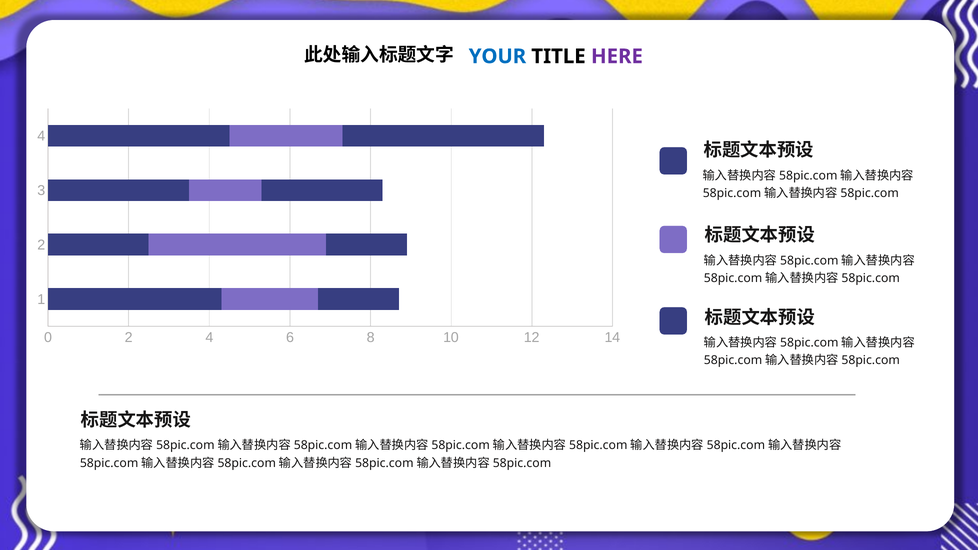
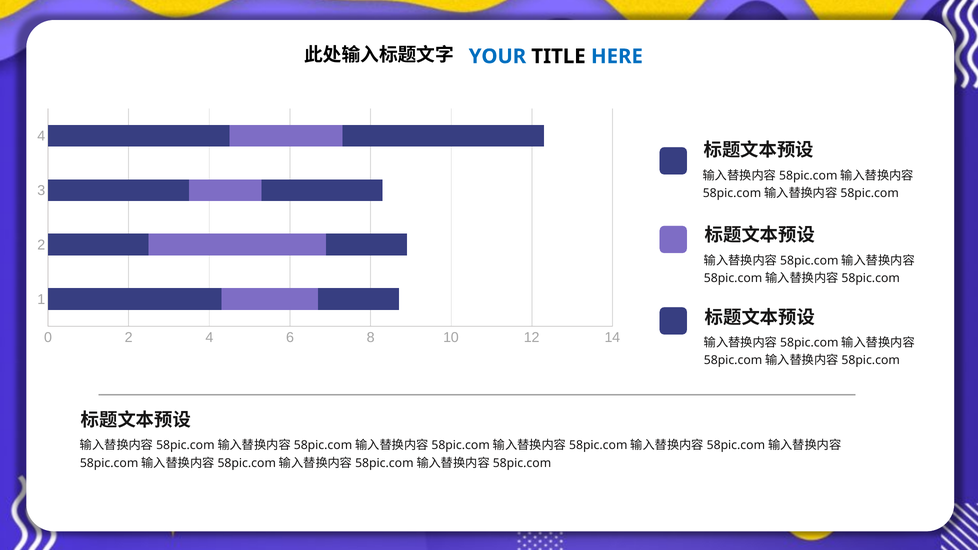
HERE colour: purple -> blue (617, 56)
